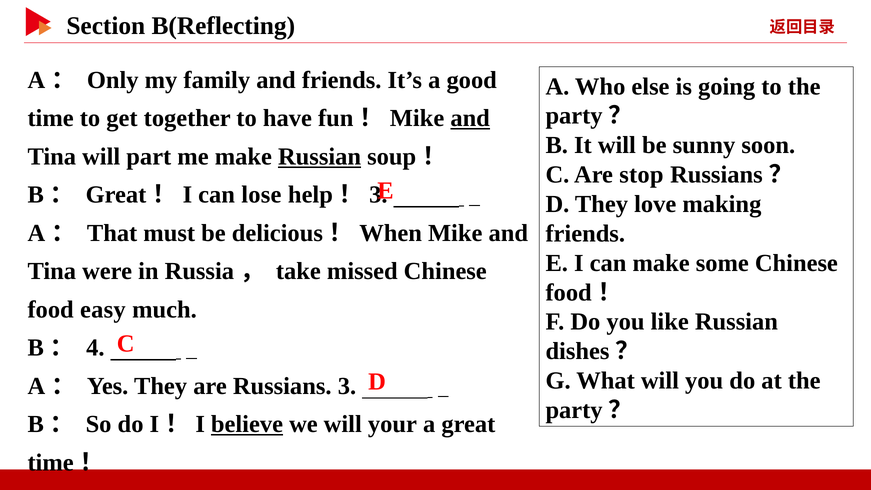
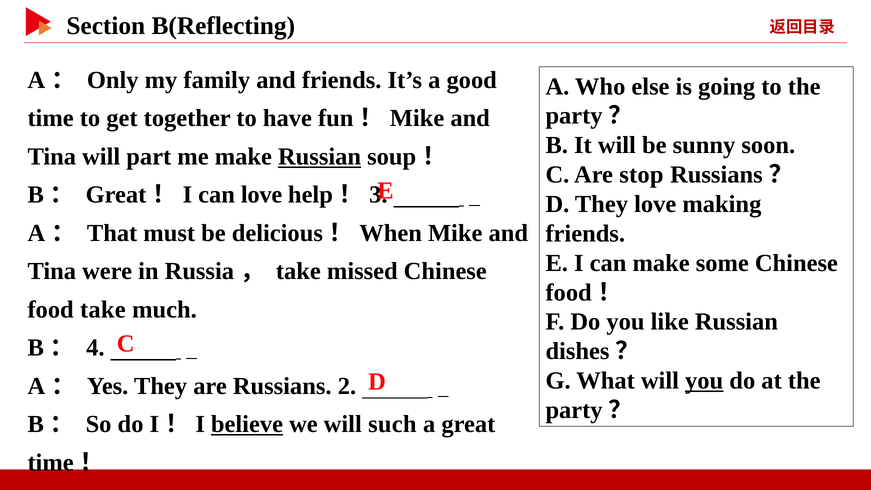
and underline: present -> none (470, 118)
can lose: lose -> love (262, 195)
food easy: easy -> take (103, 310)
you underline: none -> present (704, 381)
3: 3 -> 2 (347, 386)
your: your -> such (392, 424)
